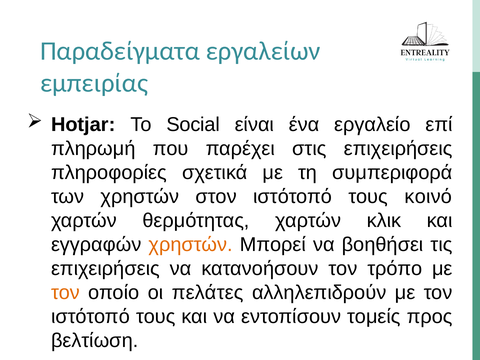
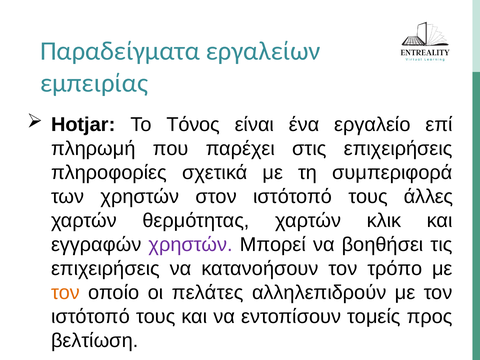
Social: Social -> Τόνος (193, 124)
κοινό: κοινό -> άλλες (429, 196)
χρηστών colour: orange -> purple (191, 244)
